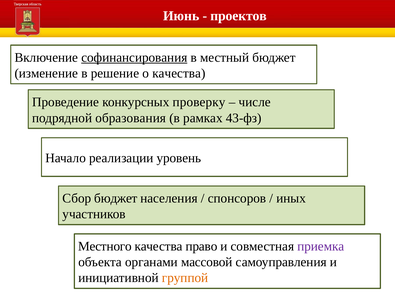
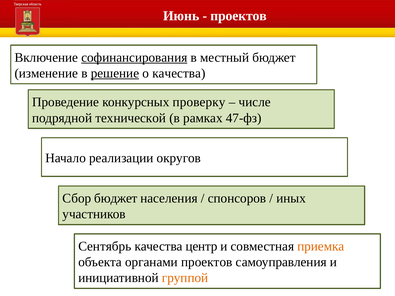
решение underline: none -> present (115, 73)
образования: образования -> технической (131, 118)
43-фз: 43-фз -> 47-фз (244, 118)
уровень: уровень -> округов (179, 158)
Местного: Местного -> Сентябрь (105, 246)
право: право -> центр (201, 246)
приемка colour: purple -> orange (321, 246)
органами массовой: массовой -> проектов (207, 262)
